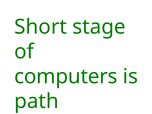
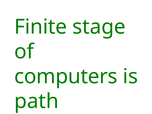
Short: Short -> Finite (41, 27)
